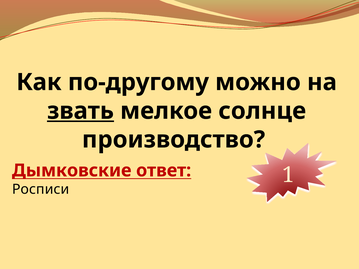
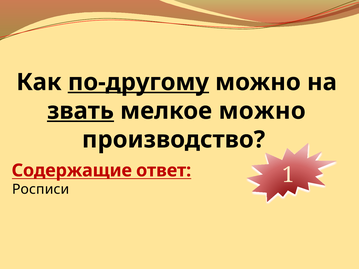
по-другому underline: none -> present (138, 82)
мелкое солнце: солнце -> можно (262, 111)
Дымковские: Дымковские -> Содержащие (72, 171)
